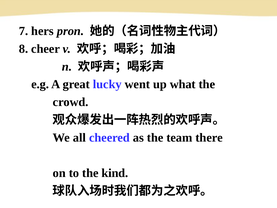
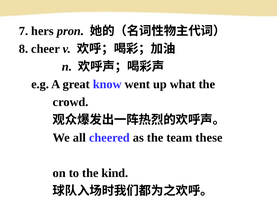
lucky: lucky -> know (107, 84)
there: there -> these (209, 137)
